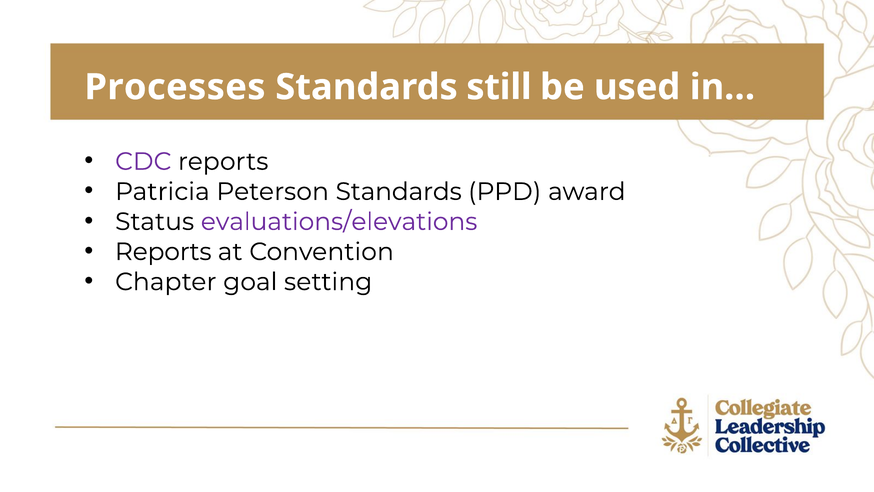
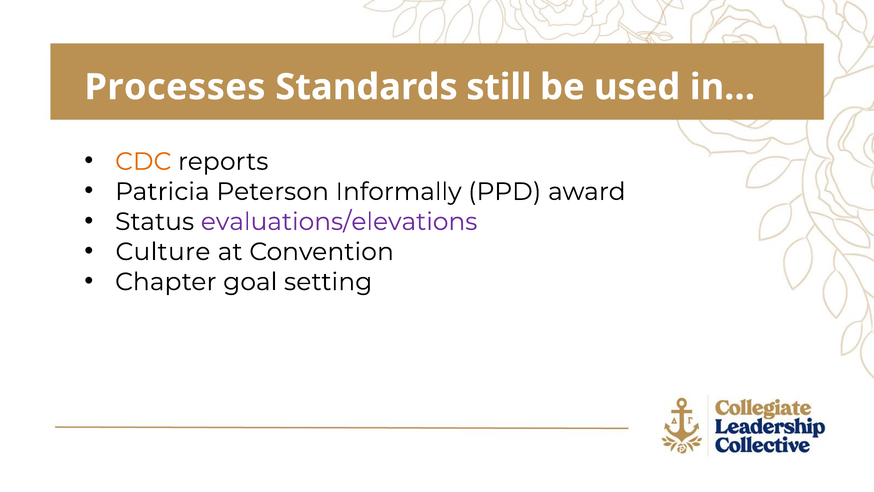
CDC colour: purple -> orange (143, 161)
Peterson Standards: Standards -> Informally (399, 191)
Reports: Reports -> Culture (163, 252)
